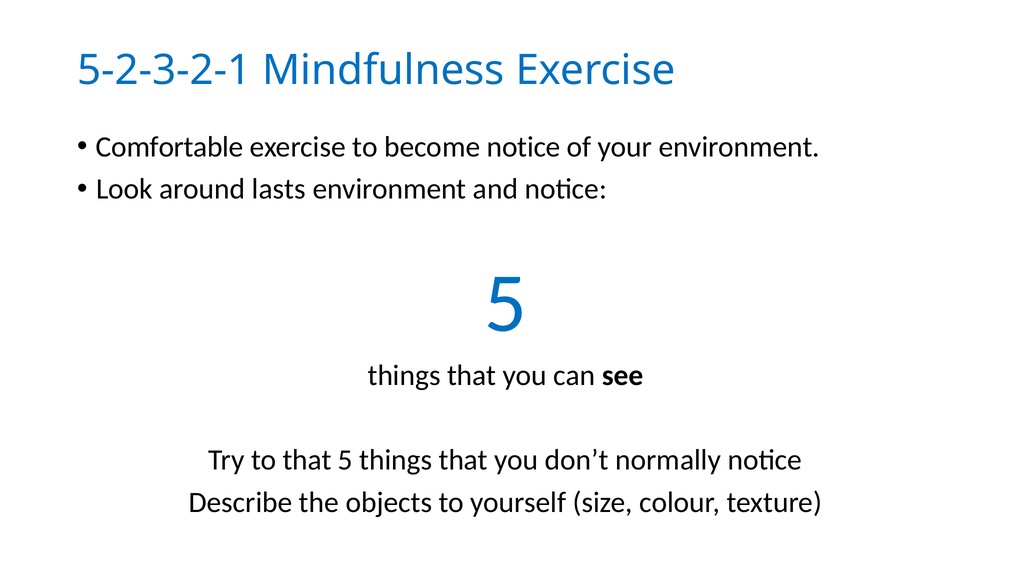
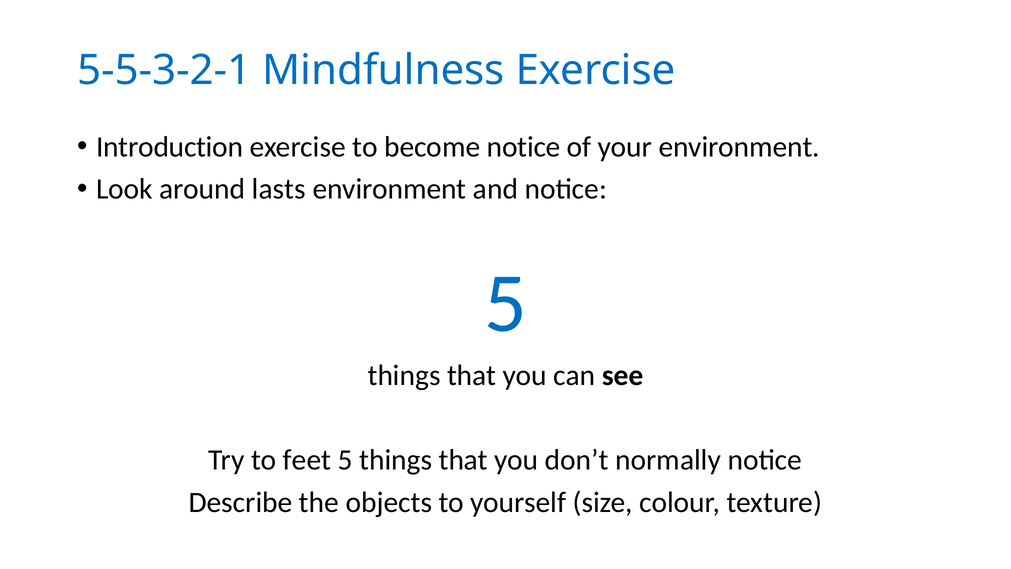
5-2-3-2-1: 5-2-3-2-1 -> 5-5-3-2-1 (164, 70)
Comfortable: Comfortable -> Introduction (170, 147)
to that: that -> feet (307, 460)
